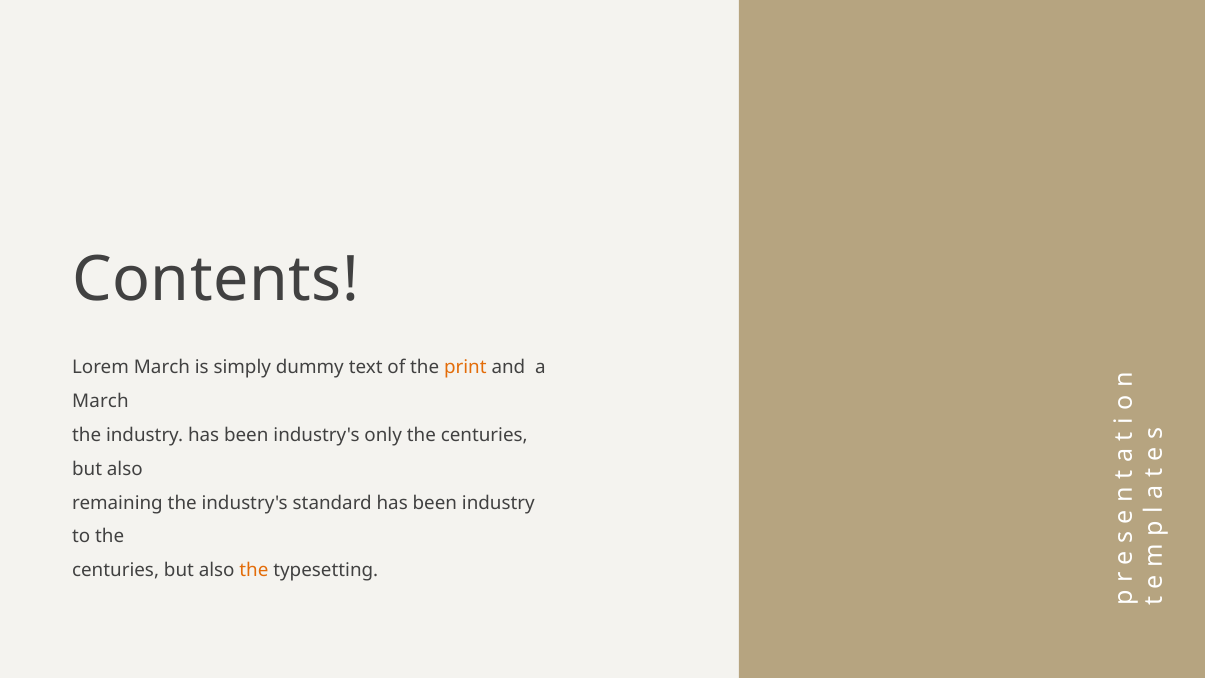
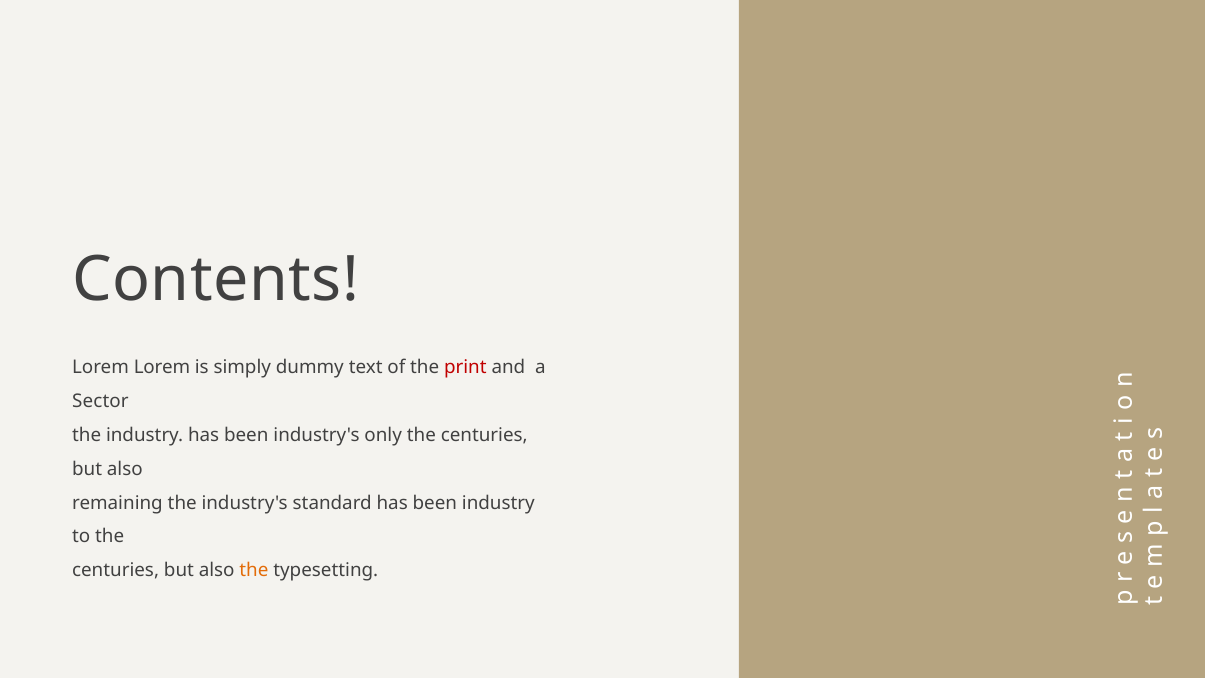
Lorem March: March -> Lorem (162, 367)
print colour: orange -> red (465, 367)
March: March -> Sector (100, 401)
